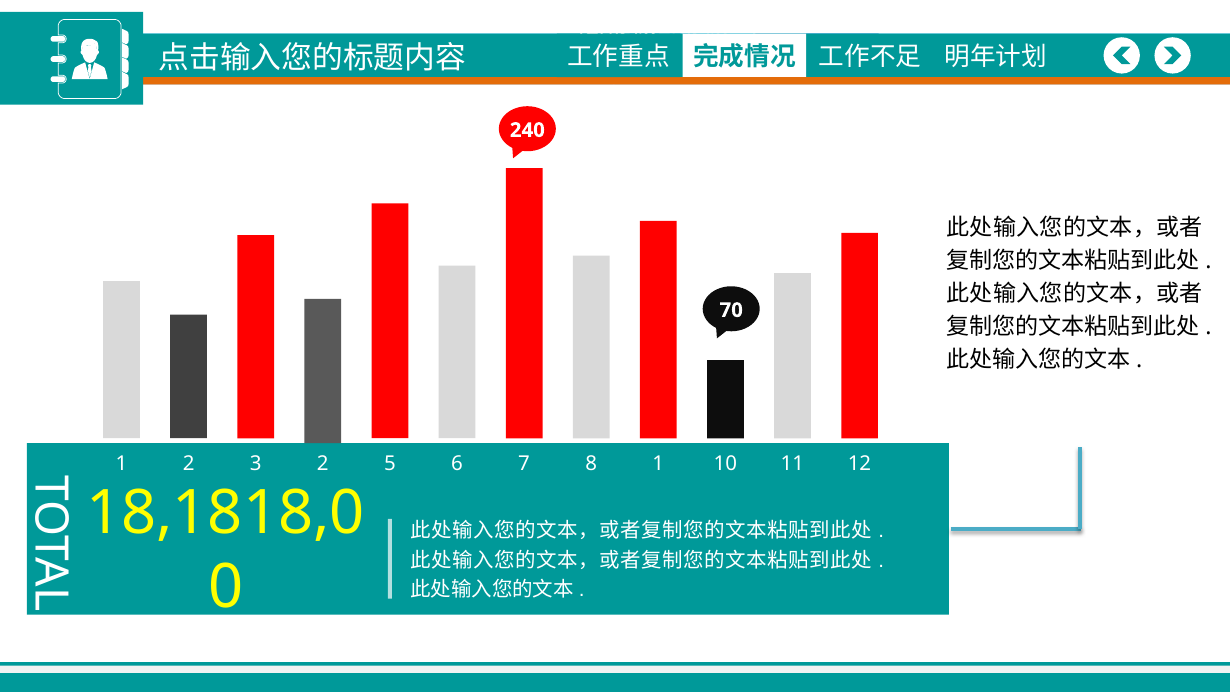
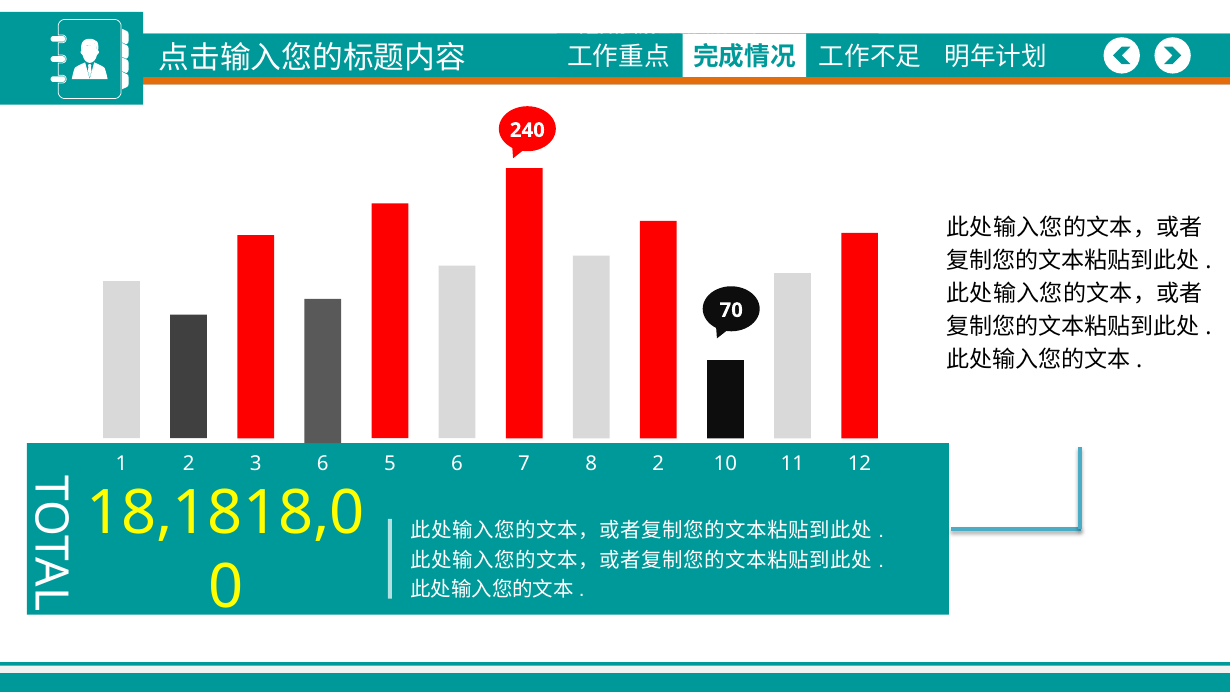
3 2: 2 -> 6 (323, 464)
8 1: 1 -> 2 (658, 464)
